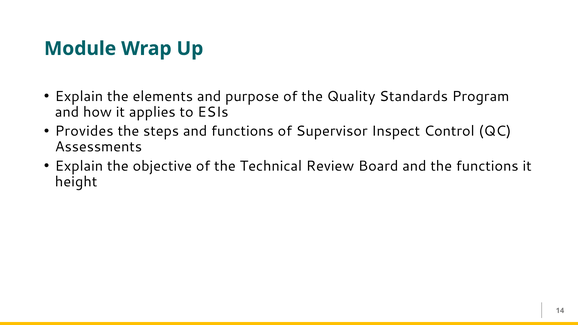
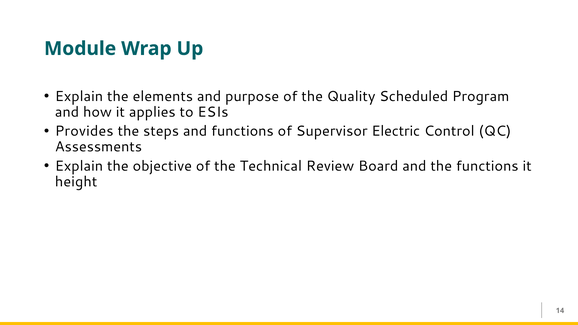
Standards: Standards -> Scheduled (414, 96)
Inspect: Inspect -> Electric (396, 131)
